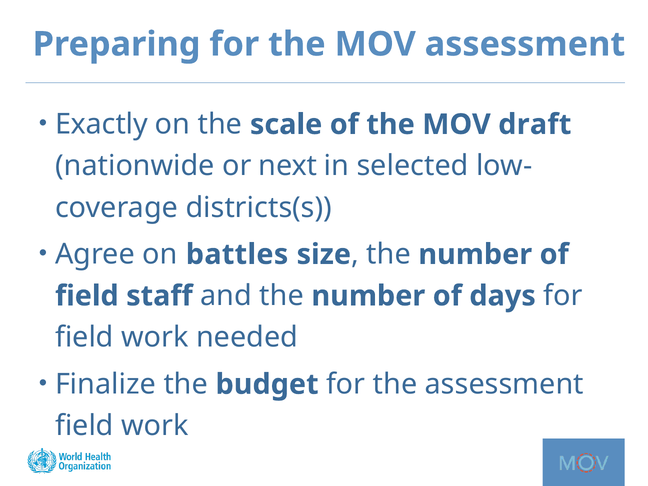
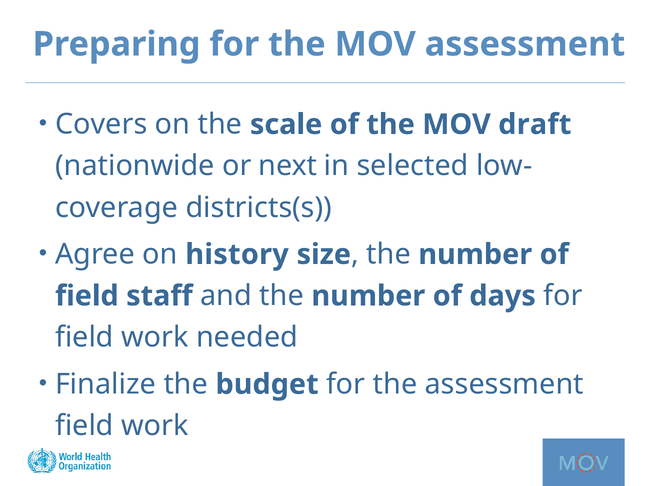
Exactly: Exactly -> Covers (101, 124)
battles: battles -> history (237, 254)
